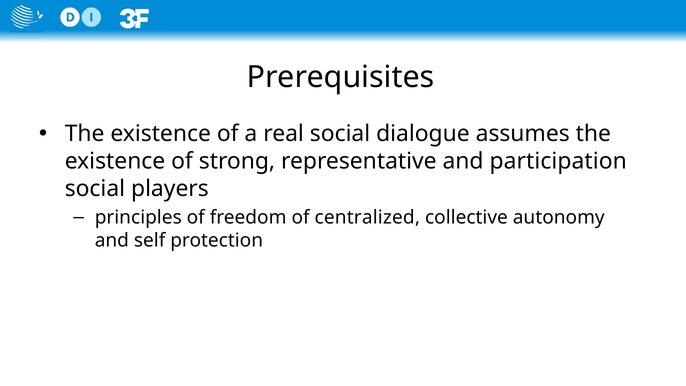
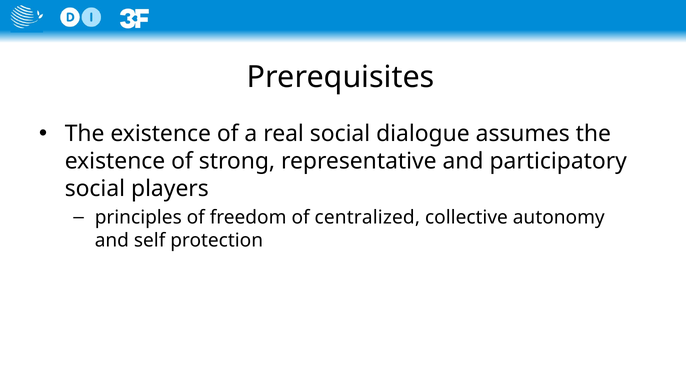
participation: participation -> participatory (558, 161)
